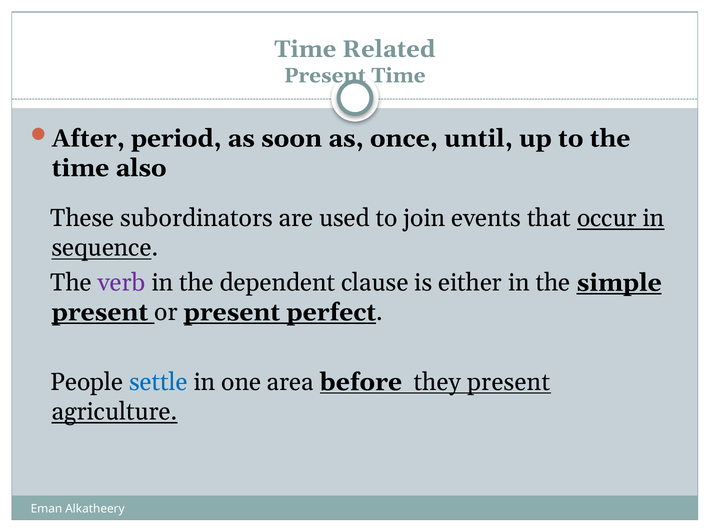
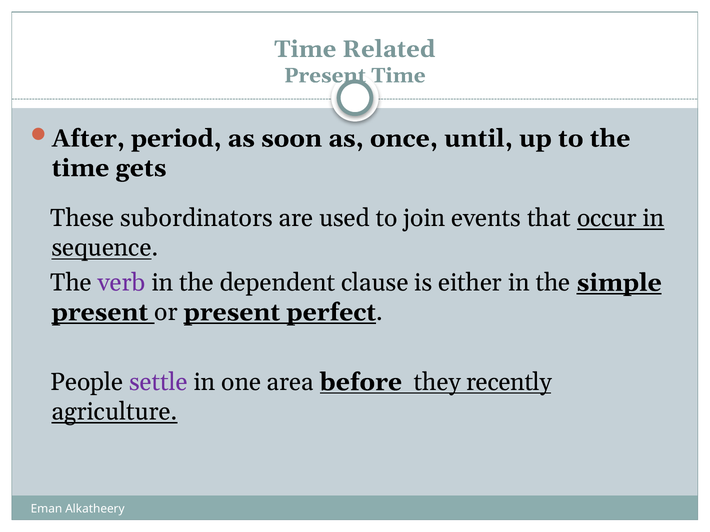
also: also -> gets (141, 168)
settle colour: blue -> purple (159, 382)
they present: present -> recently (509, 382)
